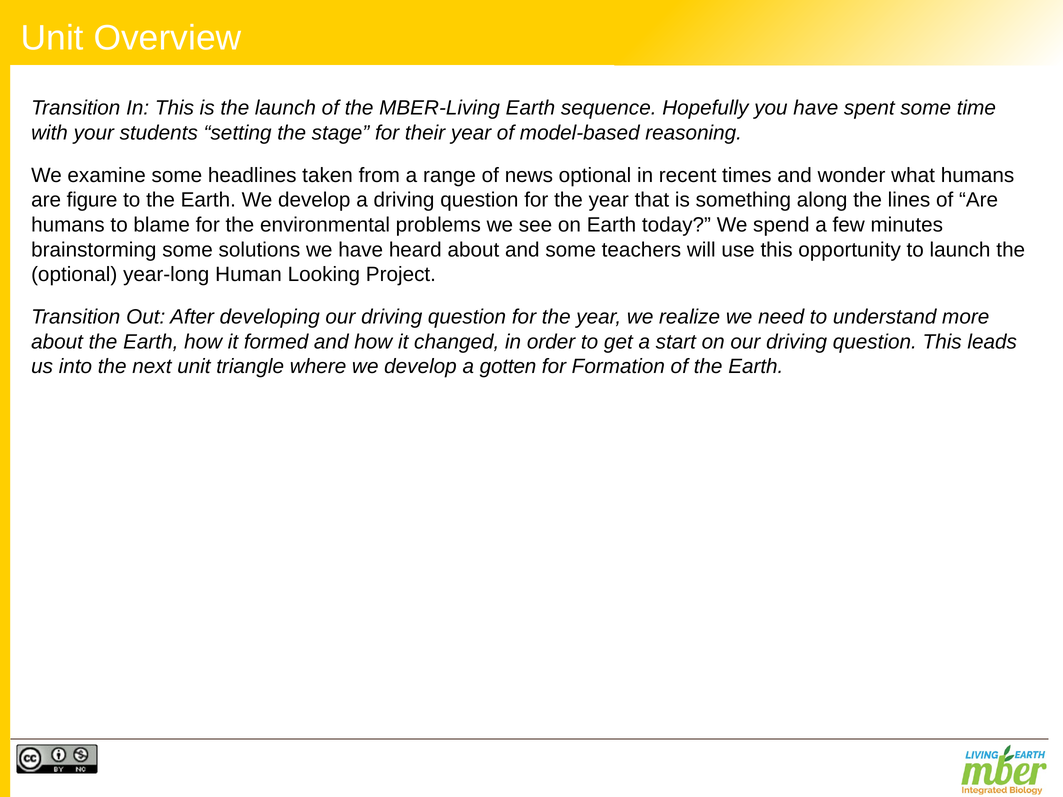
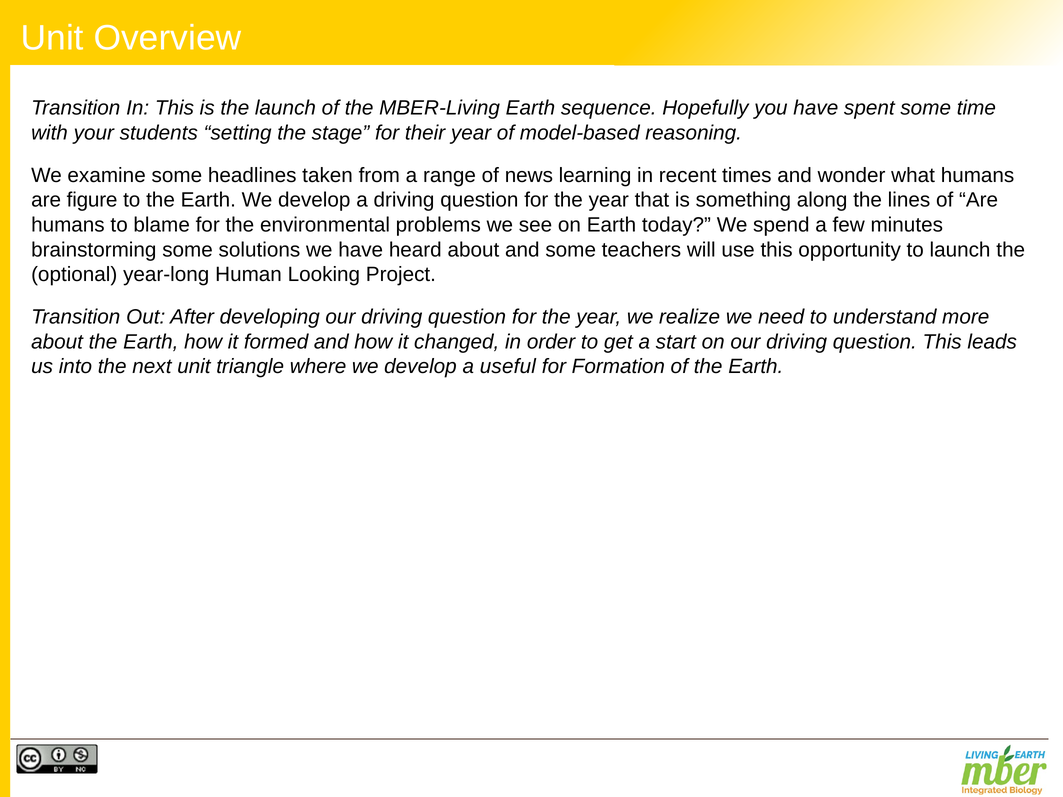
news optional: optional -> learning (595, 175)
gotten: gotten -> useful (508, 367)
